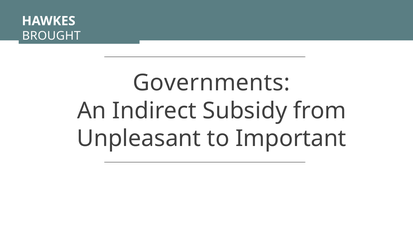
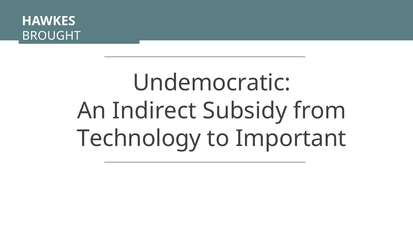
Governments: Governments -> Undemocratic (212, 83)
Unpleasant: Unpleasant -> Technology (139, 139)
